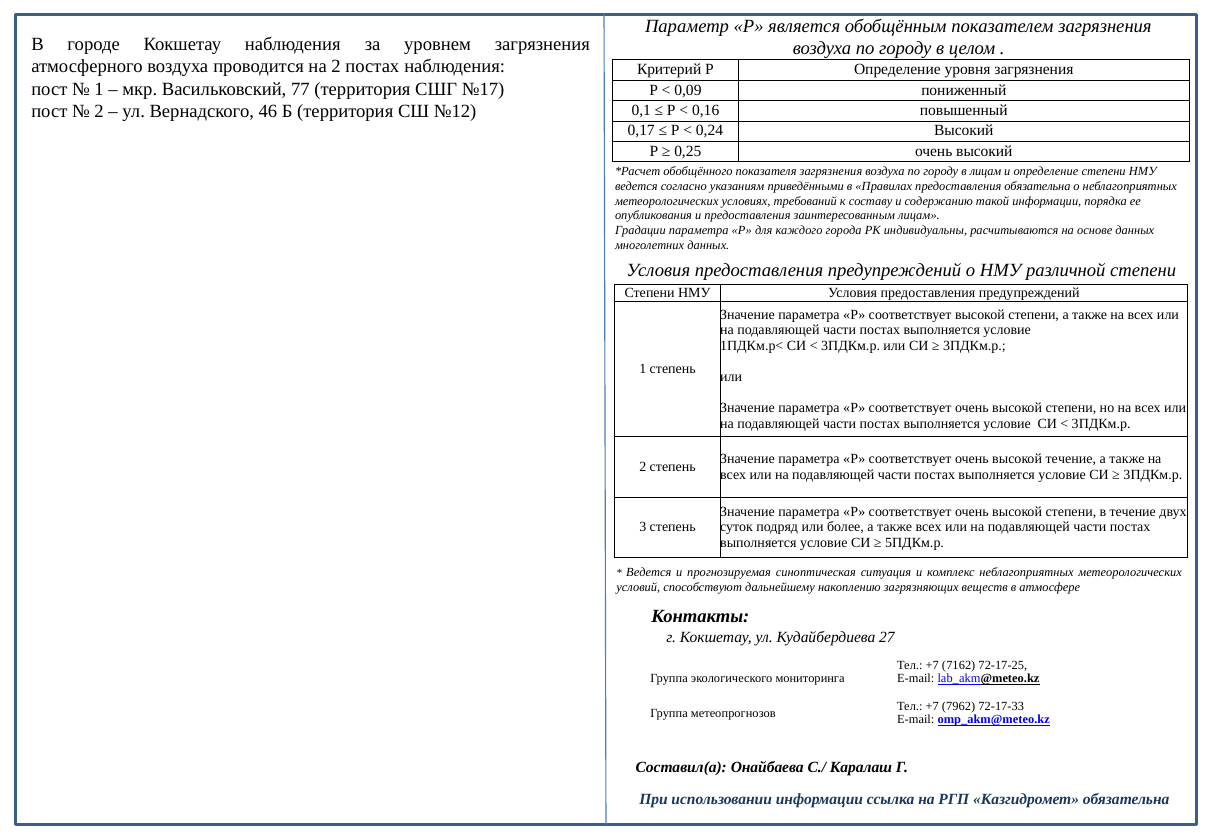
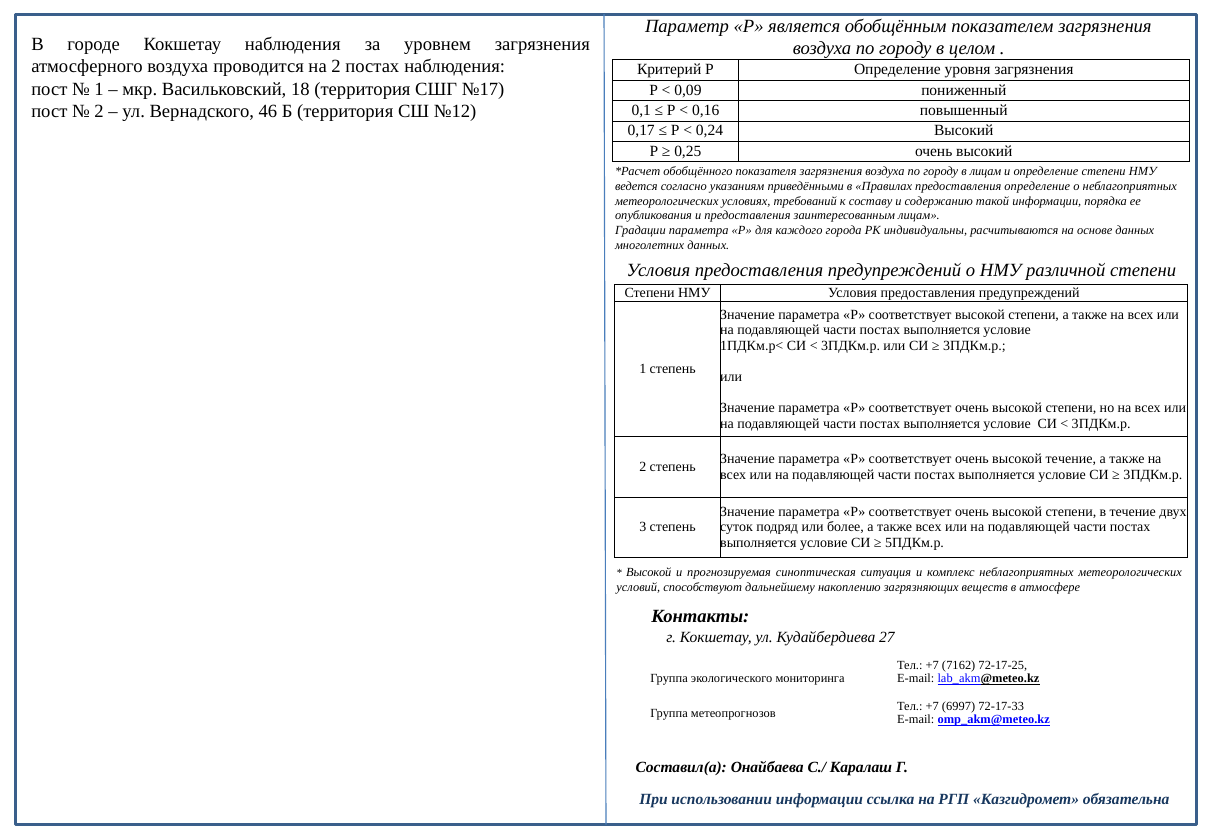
77: 77 -> 18 (300, 89)
предоставления обязательна: обязательна -> определение (1037, 186)
Ведется: Ведется -> Высокой (649, 572)
7962: 7962 -> 6997 (959, 706)
